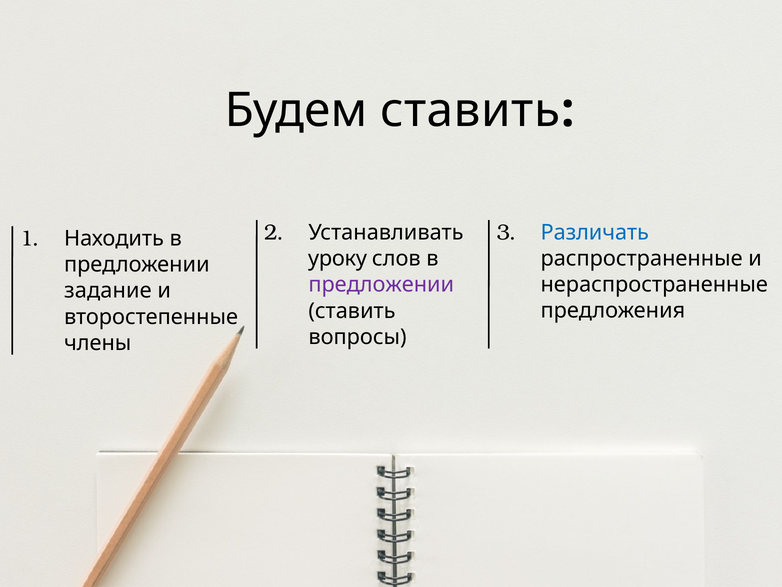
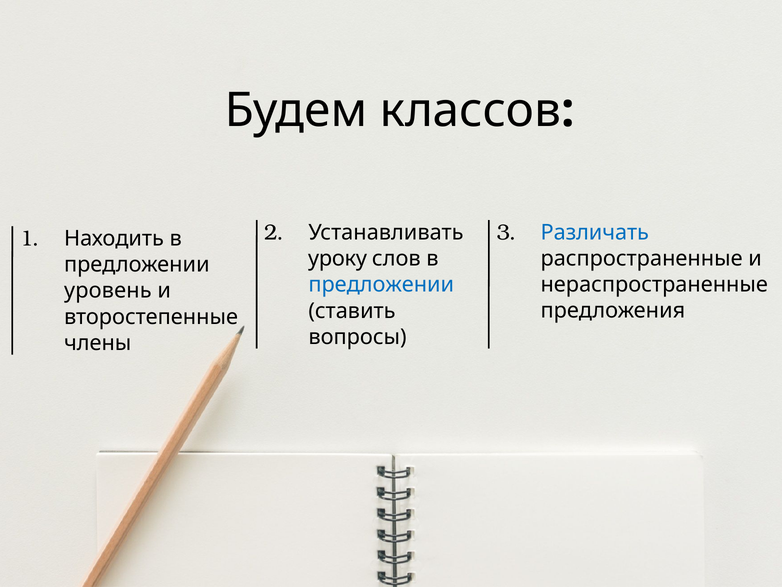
Будем ставить: ставить -> классов (470, 110)
предложении colour: purple -> blue (381, 285)
задание: задание -> уровень (108, 291)
